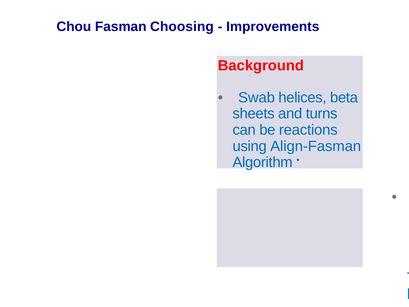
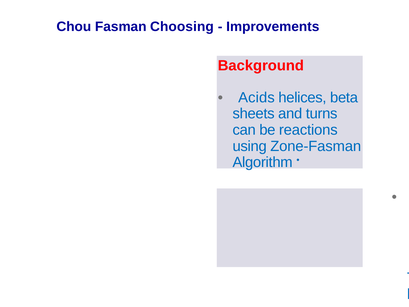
Swab: Swab -> Acids (256, 97)
Align-Fasman: Align-Fasman -> Zone-Fasman (316, 146)
